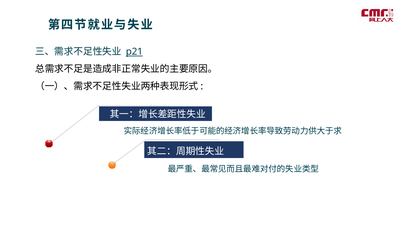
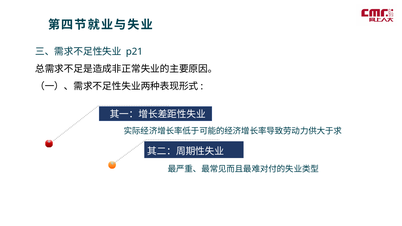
p21 underline: present -> none (134, 52)
